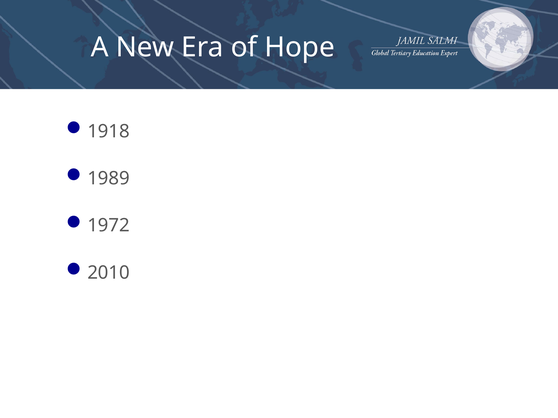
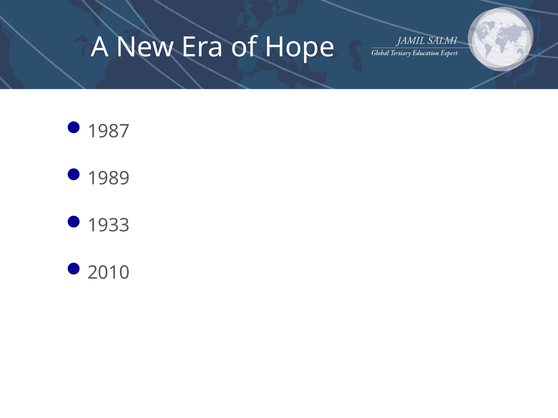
1918: 1918 -> 1987 (109, 132)
1972: 1972 -> 1933 (109, 226)
